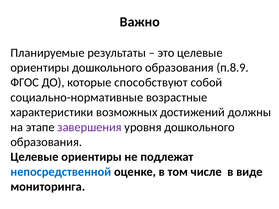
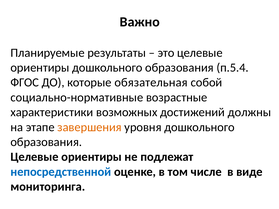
п.8.9: п.8.9 -> п.5.4 (233, 68)
способствуют: способствуют -> обязательная (151, 83)
завершения colour: purple -> orange (89, 127)
